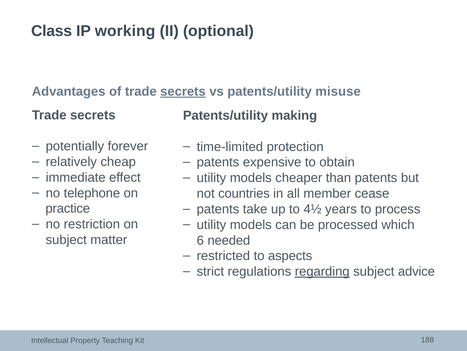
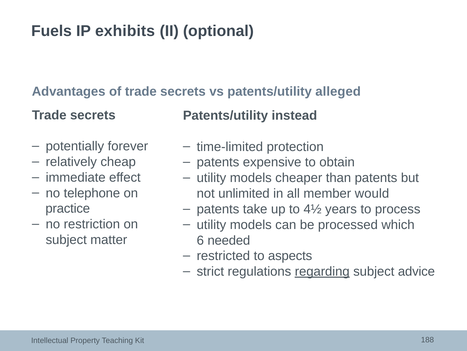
Class: Class -> Fuels (52, 31)
working: working -> exhibits (125, 31)
secrets underline: present -> none (183, 91)
misuse: misuse -> alleged (338, 91)
making: making -> instead (294, 115)
countries: countries -> unlimited (244, 193)
cease: cease -> would (372, 193)
